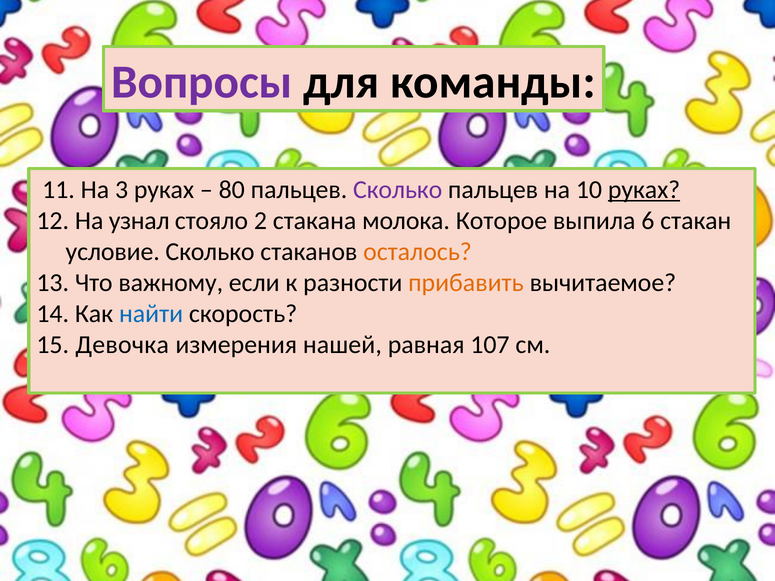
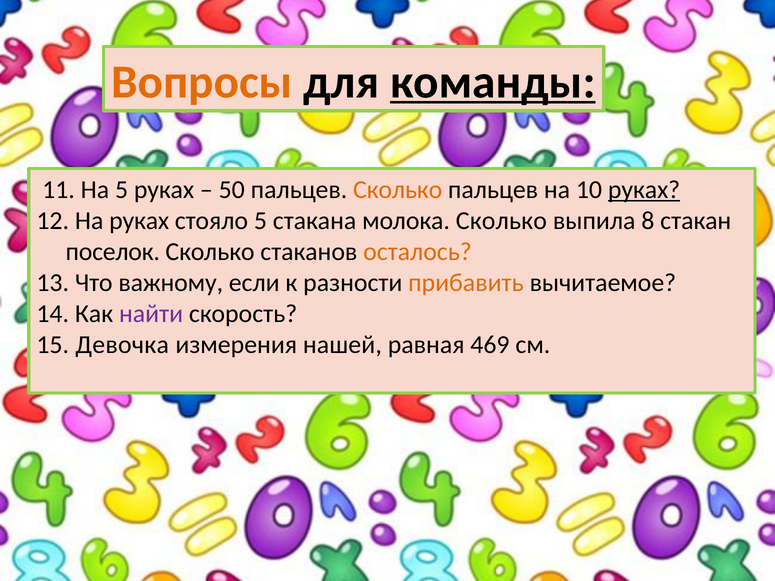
Вопросы colour: purple -> orange (202, 82)
команды underline: none -> present (493, 82)
На 3: 3 -> 5 (122, 190)
80: 80 -> 50 (232, 190)
Сколько colour: purple -> orange (398, 190)
На узнал: узнал -> руках (139, 221)
стояло 2: 2 -> 5 (260, 221)
молока Которое: Которое -> Сколько (501, 221)
6: 6 -> 8 (648, 221)
условие: условие -> поселок (113, 252)
найти colour: blue -> purple (151, 314)
107: 107 -> 469 (490, 345)
